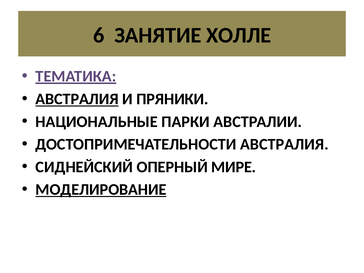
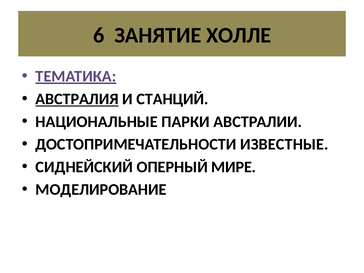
ПРЯНИКИ: ПРЯНИКИ -> СТАНЦИЙ (172, 99)
ДОСТОПРИМЕЧАТЕЛЬНОСТИ АВСТРАЛИЯ: АВСТРАЛИЯ -> ИЗВЕСТНЫЕ (284, 144)
МОДЕЛИРОВАНИЕ underline: present -> none (101, 190)
